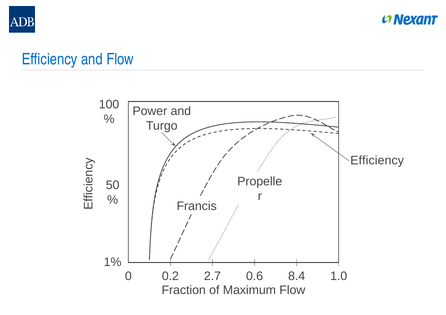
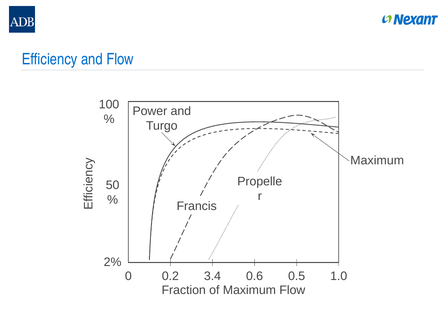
Efficiency: Efficiency -> Maximum (377, 161)
1%: 1% -> 2% (113, 263)
2.7: 2.7 -> 3.4 (212, 277)
8.4: 8.4 -> 0.5 (297, 277)
